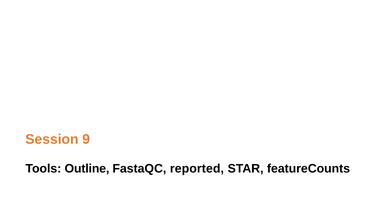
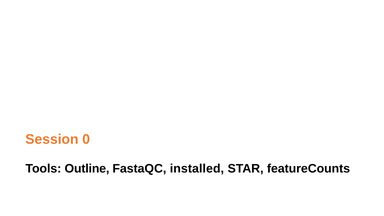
9: 9 -> 0 (86, 139)
reported: reported -> installed (197, 168)
